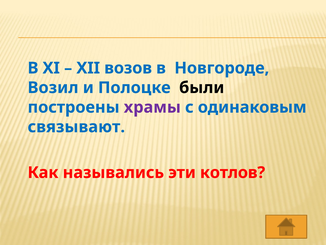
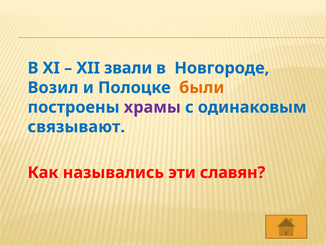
возов: возов -> звали (128, 68)
были colour: black -> orange (202, 87)
котлов: котлов -> славян (233, 172)
